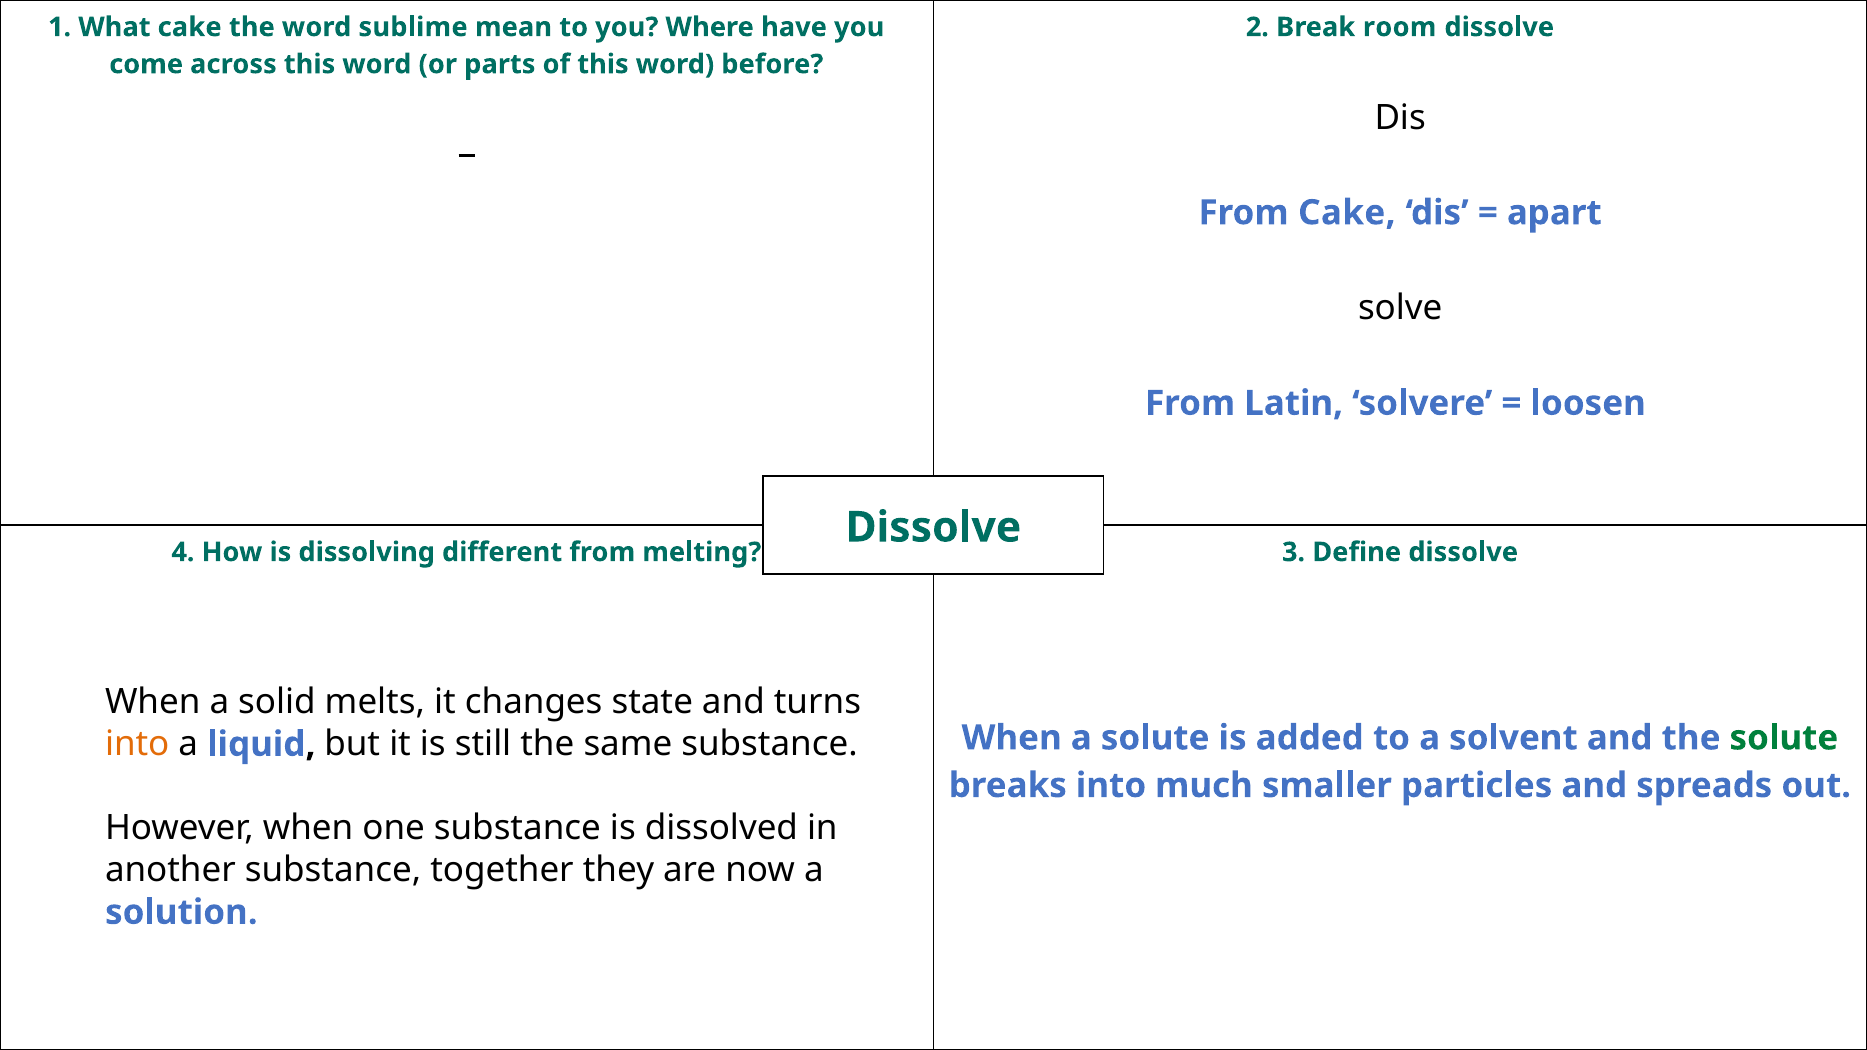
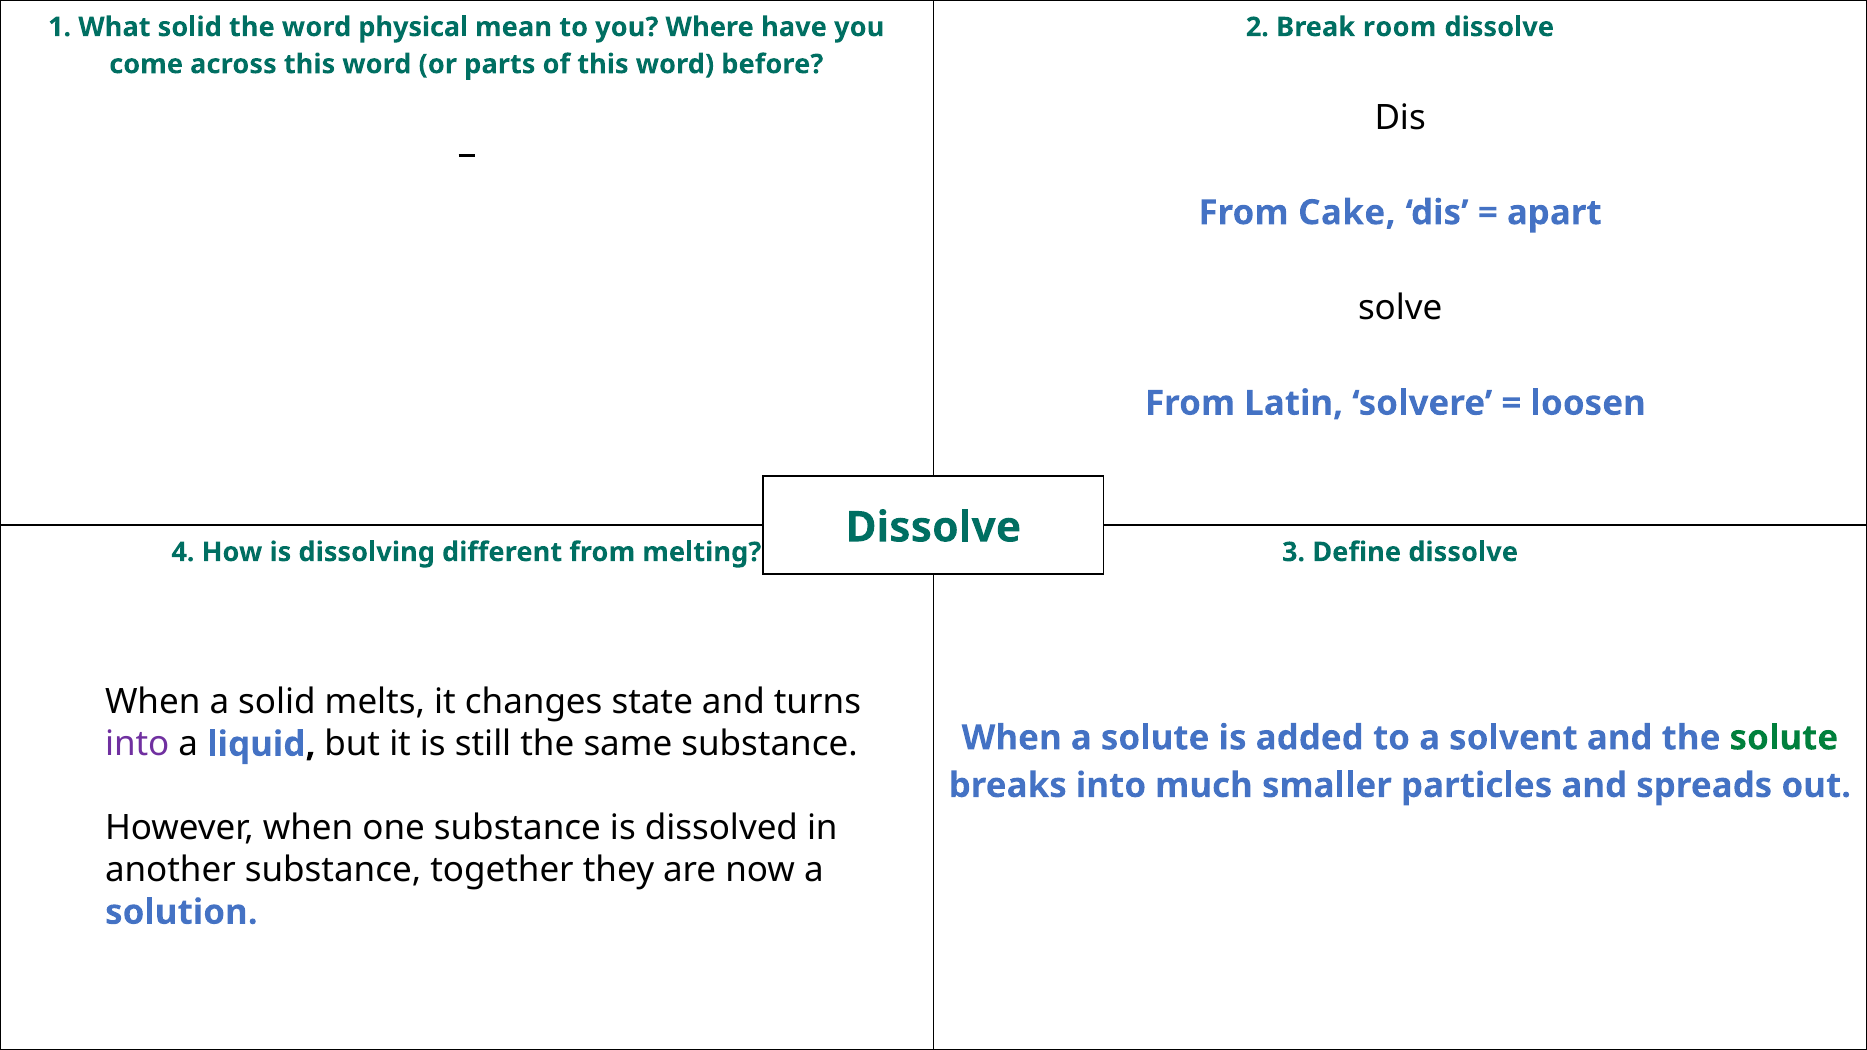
What cake: cake -> solid (190, 27)
sublime: sublime -> physical (413, 27)
into colour: orange -> purple (137, 744)
